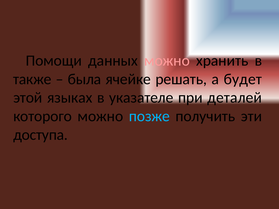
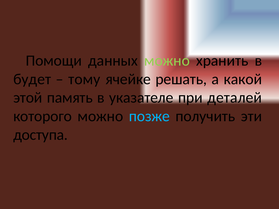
можно colour: pink -> light green (167, 61)
также: также -> будет (32, 79)
была: была -> тому (84, 79)
будет: будет -> какой (243, 79)
языках: языках -> память (70, 98)
